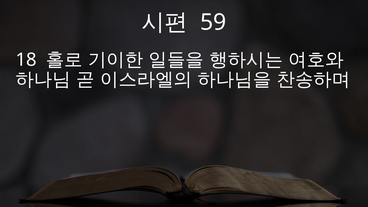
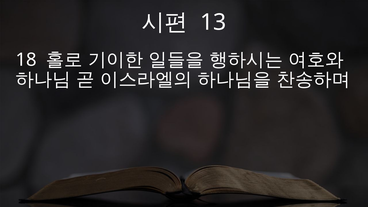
59: 59 -> 13 (213, 22)
